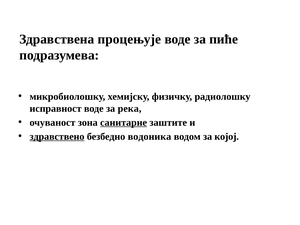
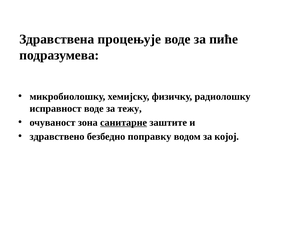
река: река -> тежу (130, 109)
здравствено underline: present -> none (57, 136)
водоника: водоника -> поправку (150, 136)
